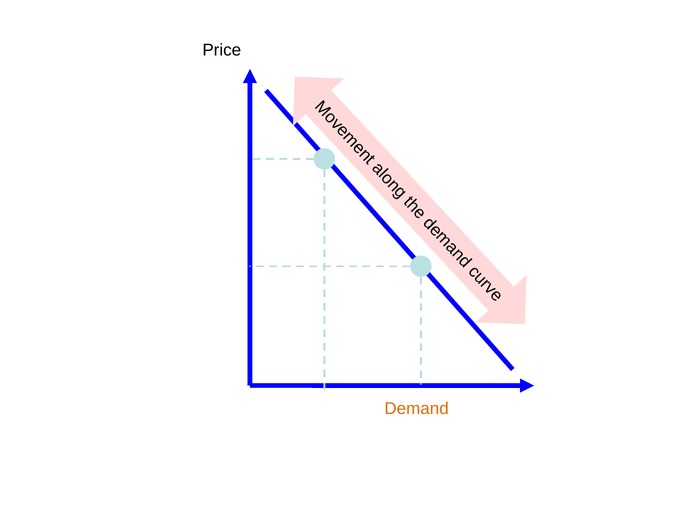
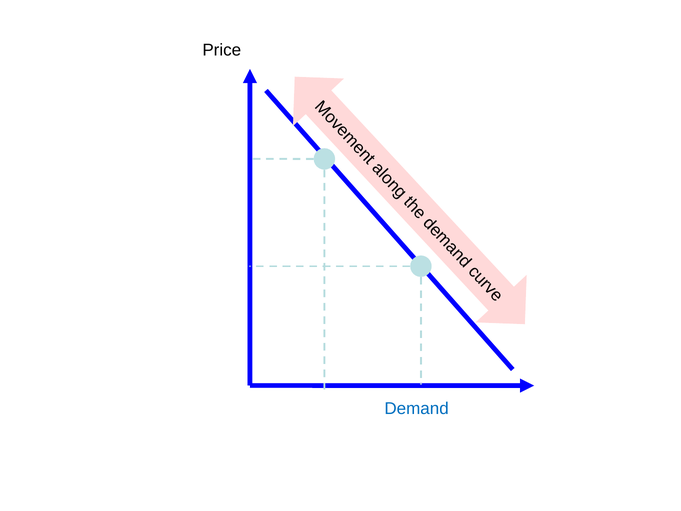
Demand colour: orange -> blue (417, 408)
